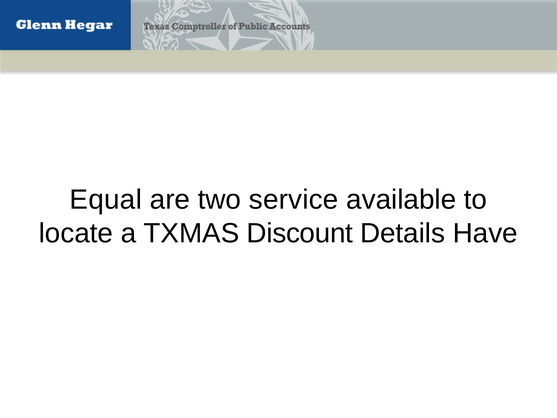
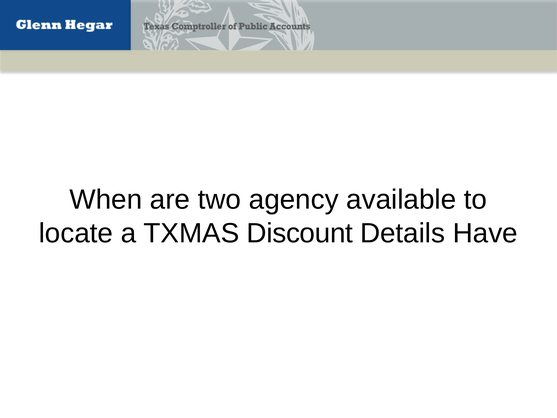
Equal: Equal -> When (106, 200)
service: service -> agency (294, 200)
